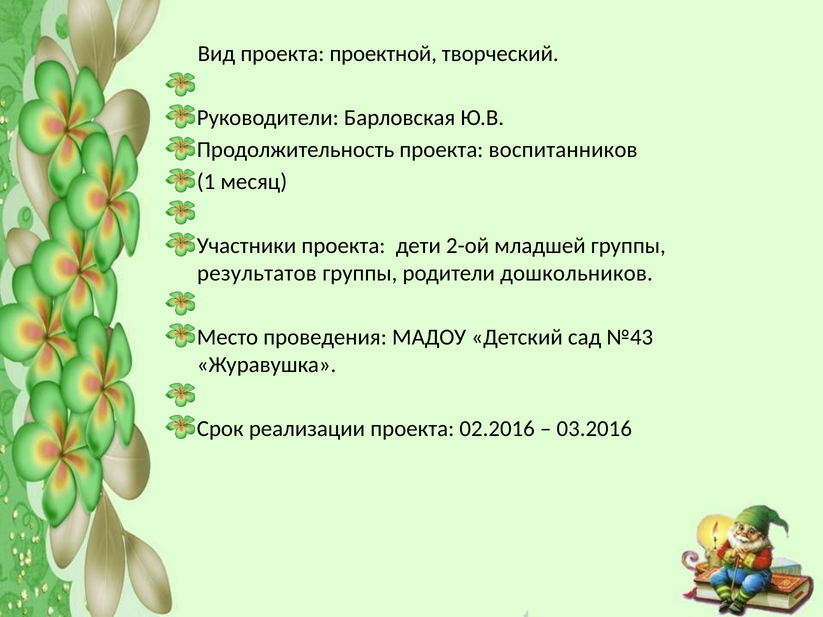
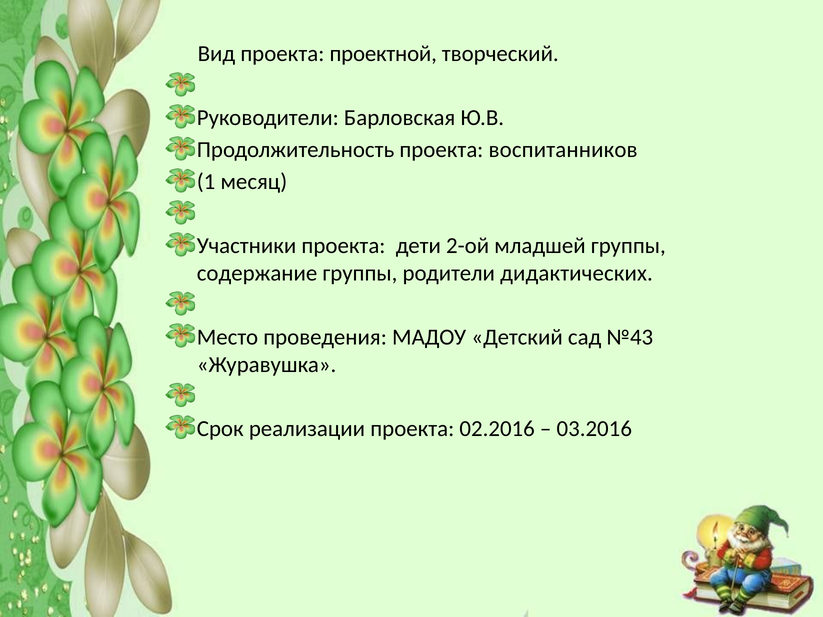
результатов: результатов -> содержание (257, 273)
дошкольников: дошкольников -> дидактических (577, 273)
